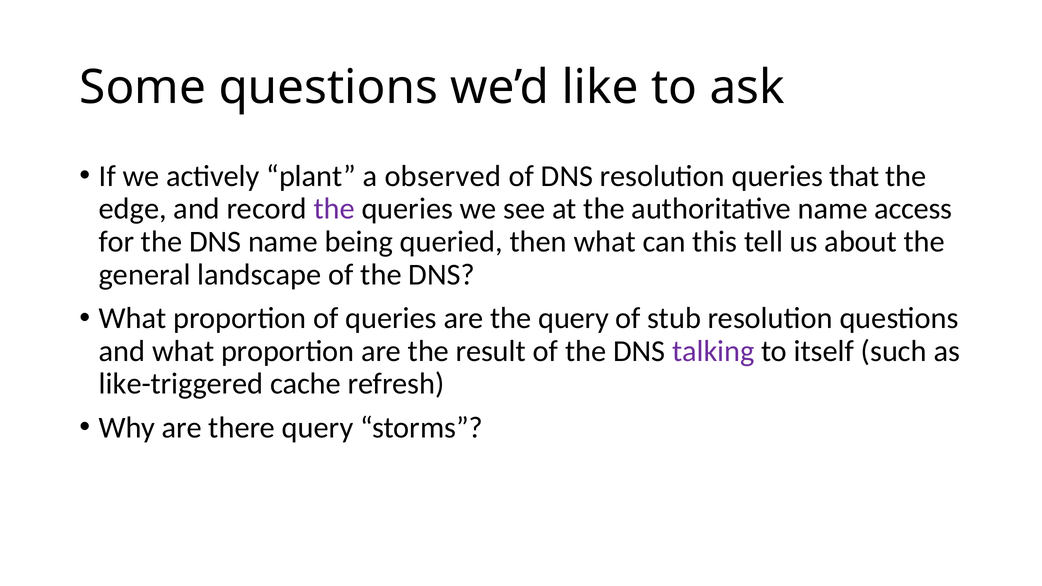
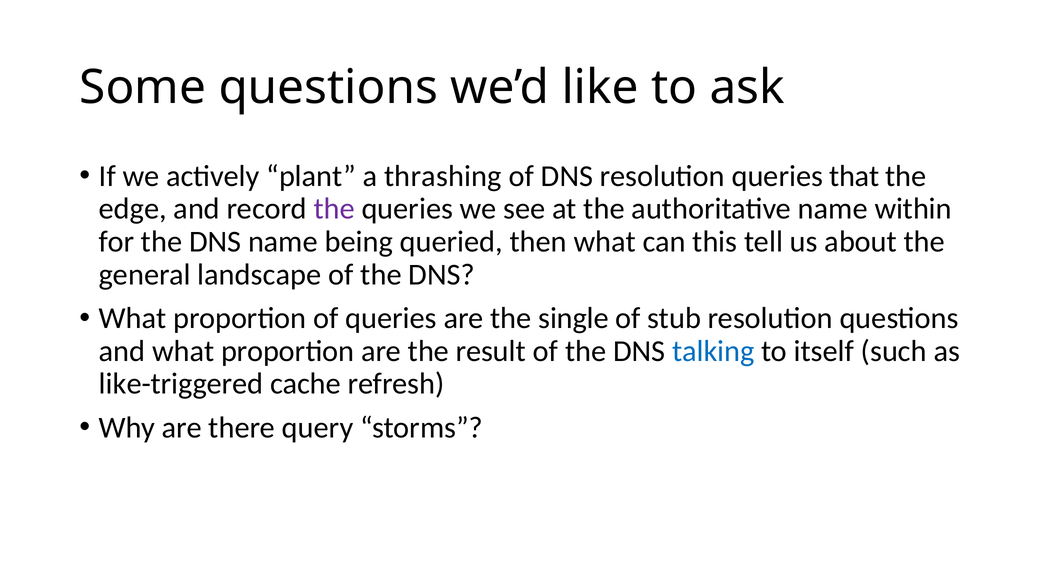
observed: observed -> thrashing (443, 176)
access: access -> within (913, 209)
the query: query -> single (574, 318)
talking colour: purple -> blue (713, 351)
